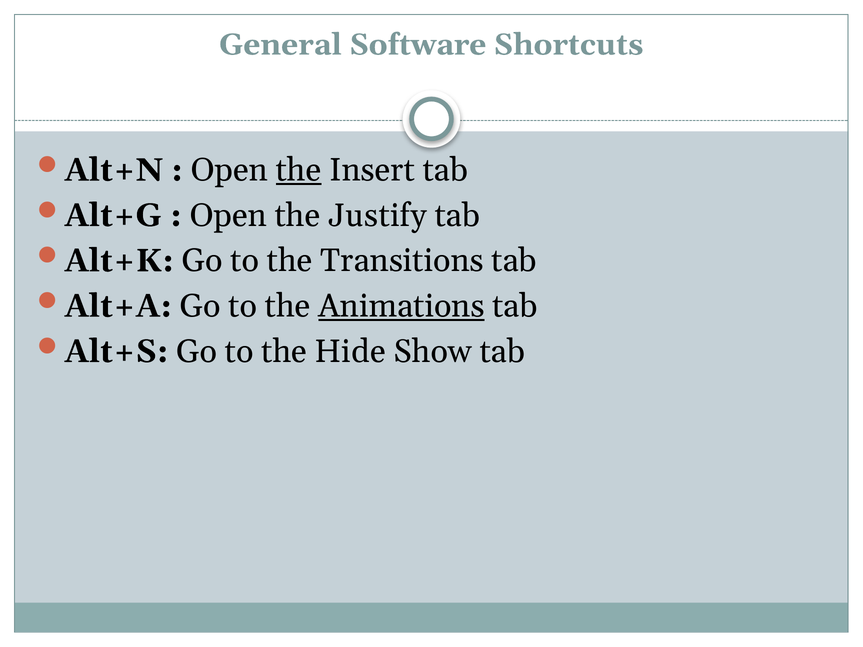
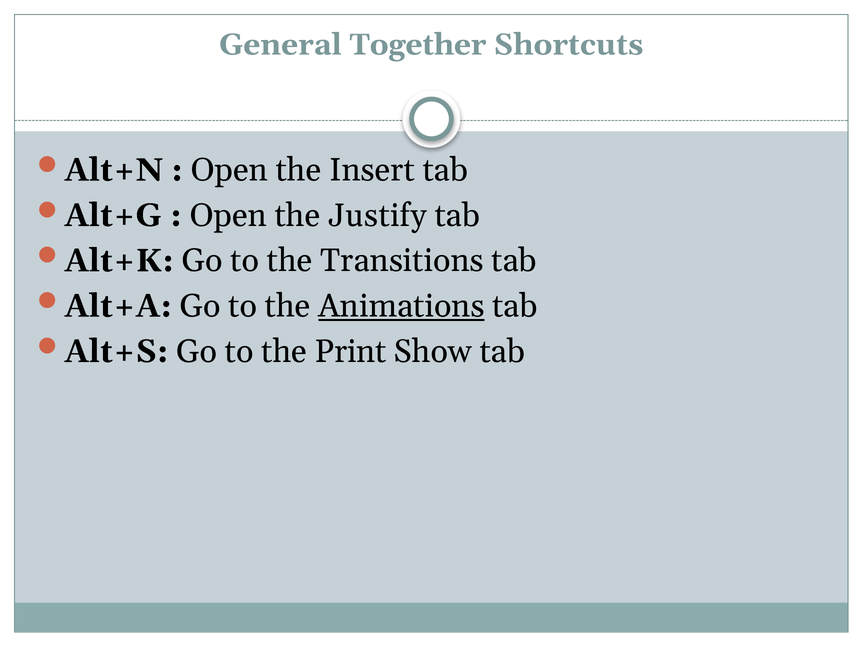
Software: Software -> Together (418, 45)
the underline: present -> none (299, 170)
Hide: Hide -> Print (351, 352)
